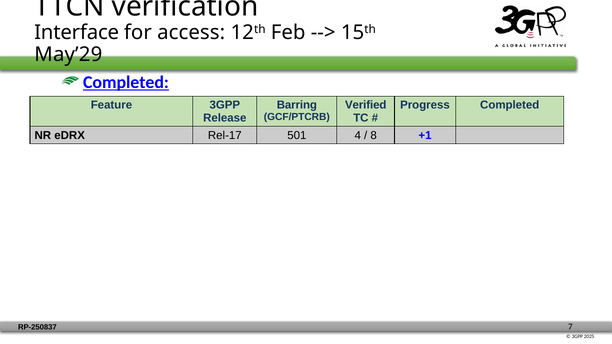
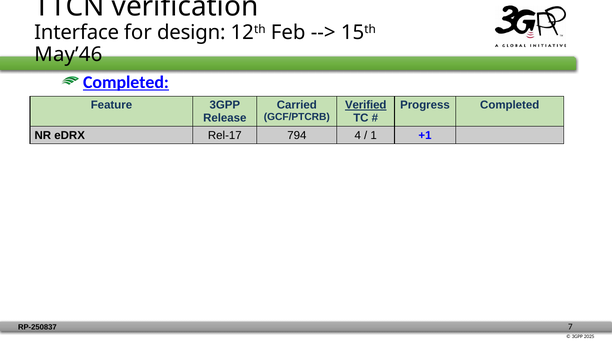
access: access -> design (191, 33)
May’29: May’29 -> May’46 (68, 55)
Barring: Barring -> Carried (297, 105)
Verified underline: none -> present (366, 105)
501: 501 -> 794 (297, 135)
8: 8 -> 1 (374, 135)
